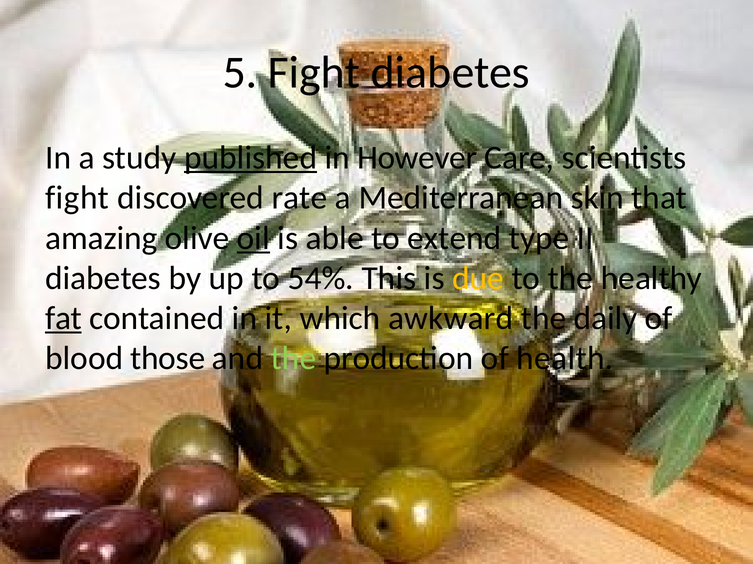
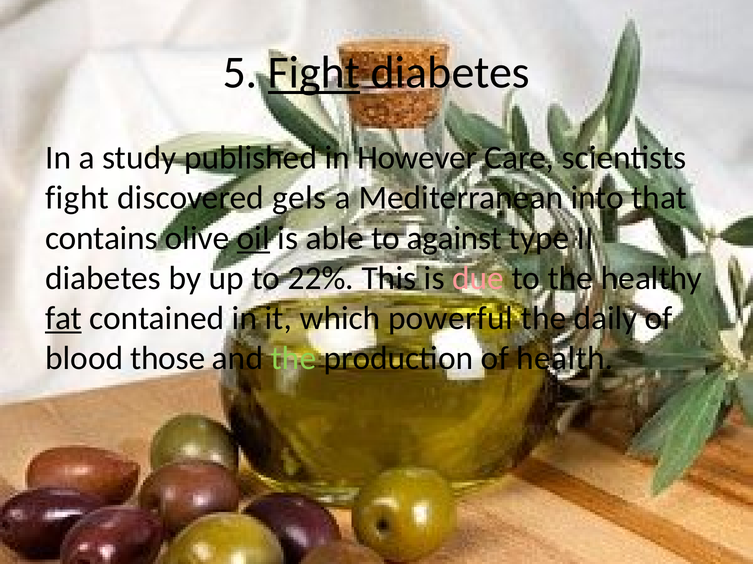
Fight underline: none -> present (314, 73)
published underline: present -> none (251, 158)
rate: rate -> gels (299, 198)
skin: skin -> into (597, 198)
amazing: amazing -> contains (101, 238)
extend: extend -> against (454, 238)
54%: 54% -> 22% (321, 278)
due colour: yellow -> pink (478, 278)
awkward: awkward -> powerful (451, 319)
